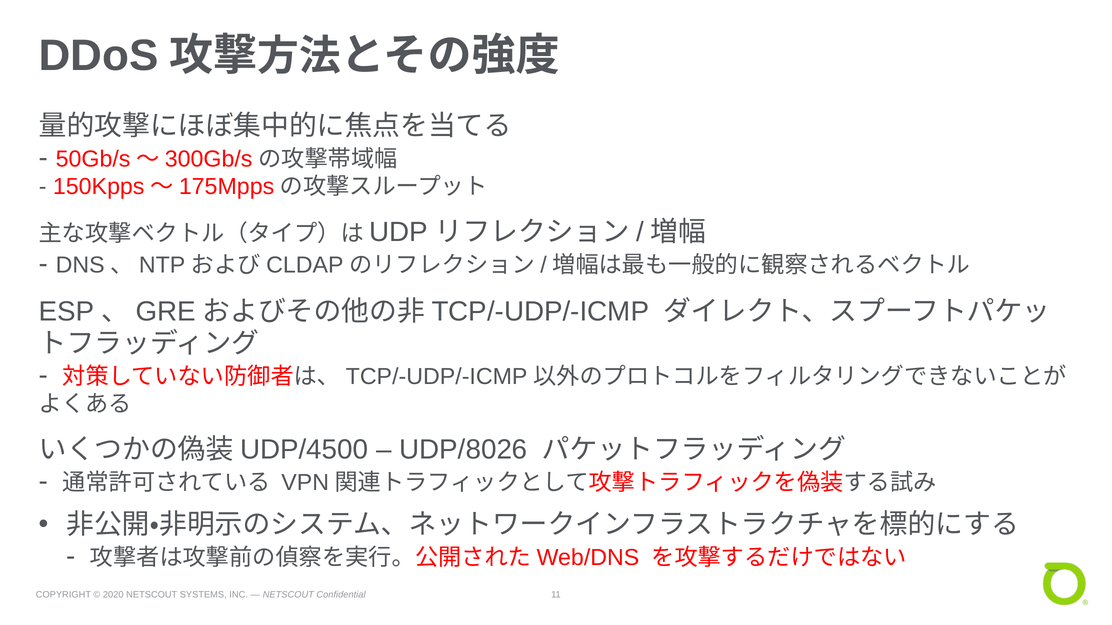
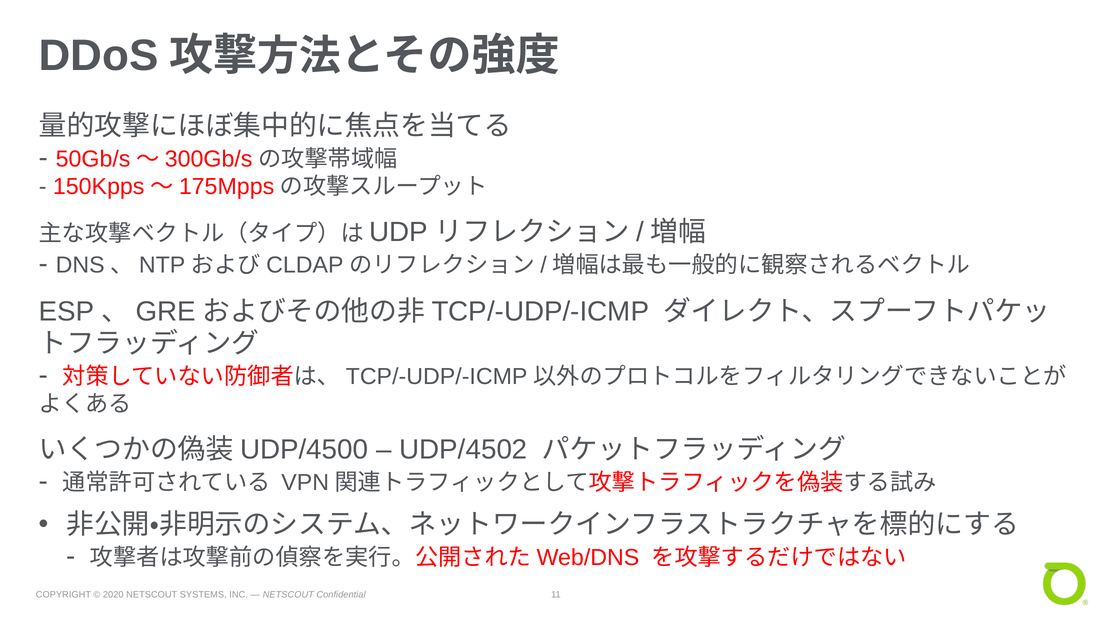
UDP/8026: UDP/8026 -> UDP/4502 (463, 450)
